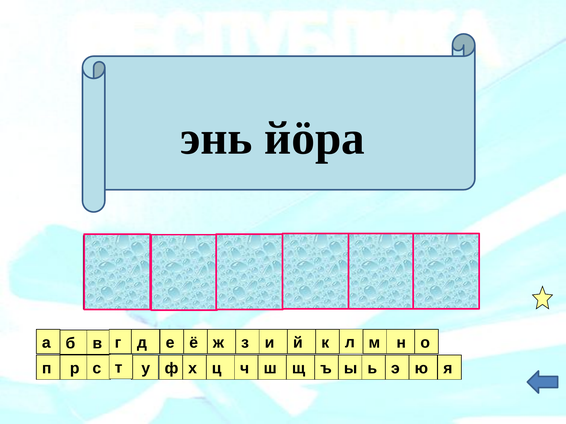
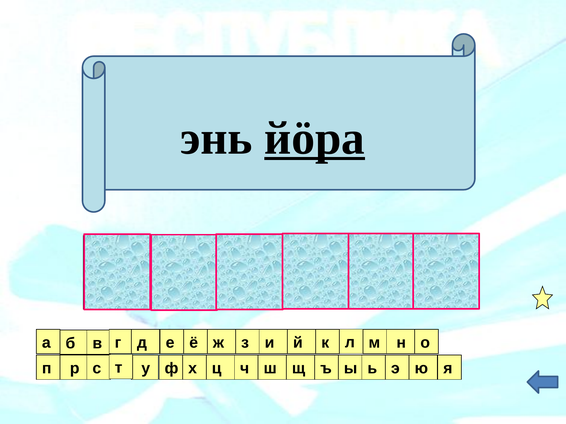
йӧра underline: none -> present (315, 138)
